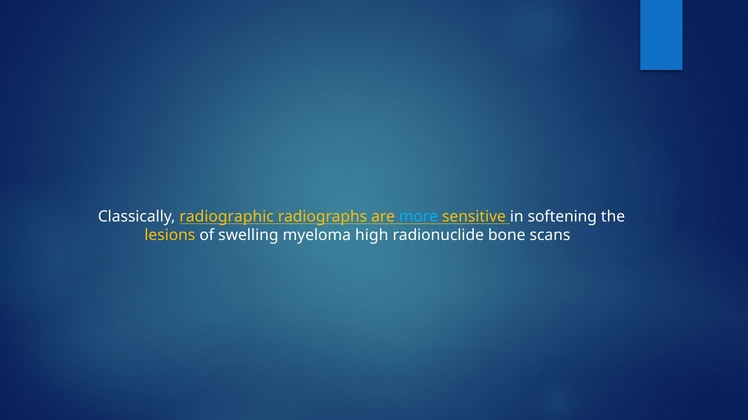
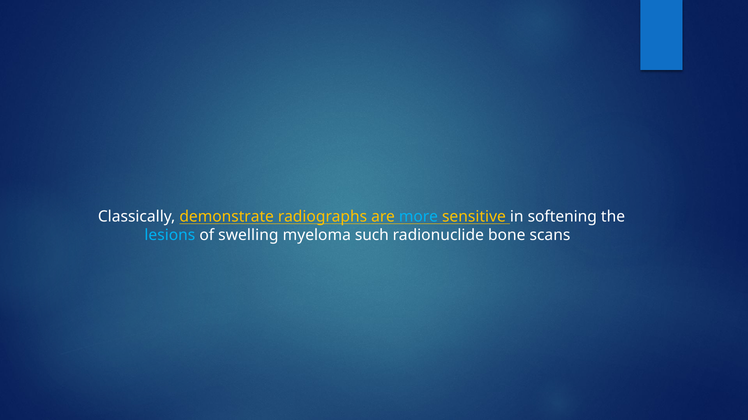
radiographic: radiographic -> demonstrate (227, 217)
lesions colour: yellow -> light blue (170, 236)
high: high -> such (372, 236)
